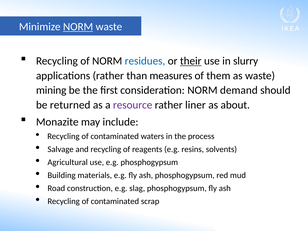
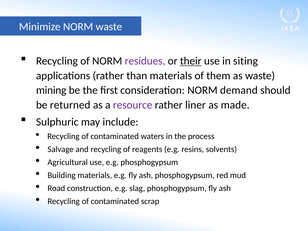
NORM underline: present -> none (78, 27)
residues colour: blue -> purple (145, 61)
slurry: slurry -> siting (246, 61)
than measures: measures -> materials (171, 76)
about: about -> made (235, 105)
Monazite: Monazite -> Sulphuric (57, 122)
